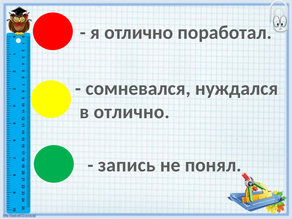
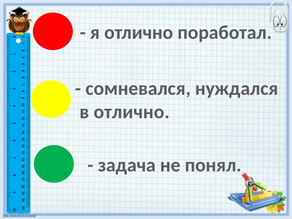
запись: запись -> задача (127, 165)
